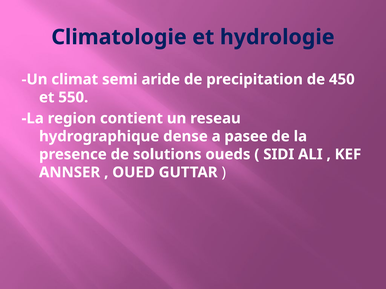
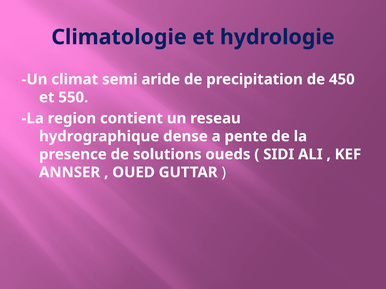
pasee: pasee -> pente (246, 137)
